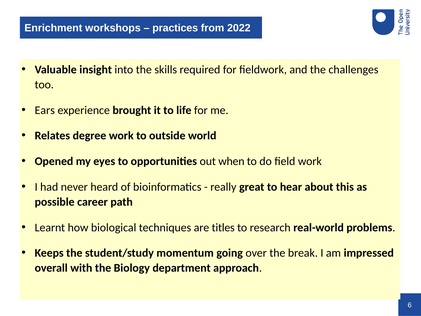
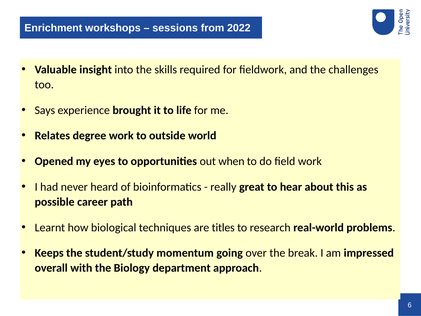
practices: practices -> sessions (175, 28)
Ears: Ears -> Says (45, 110)
